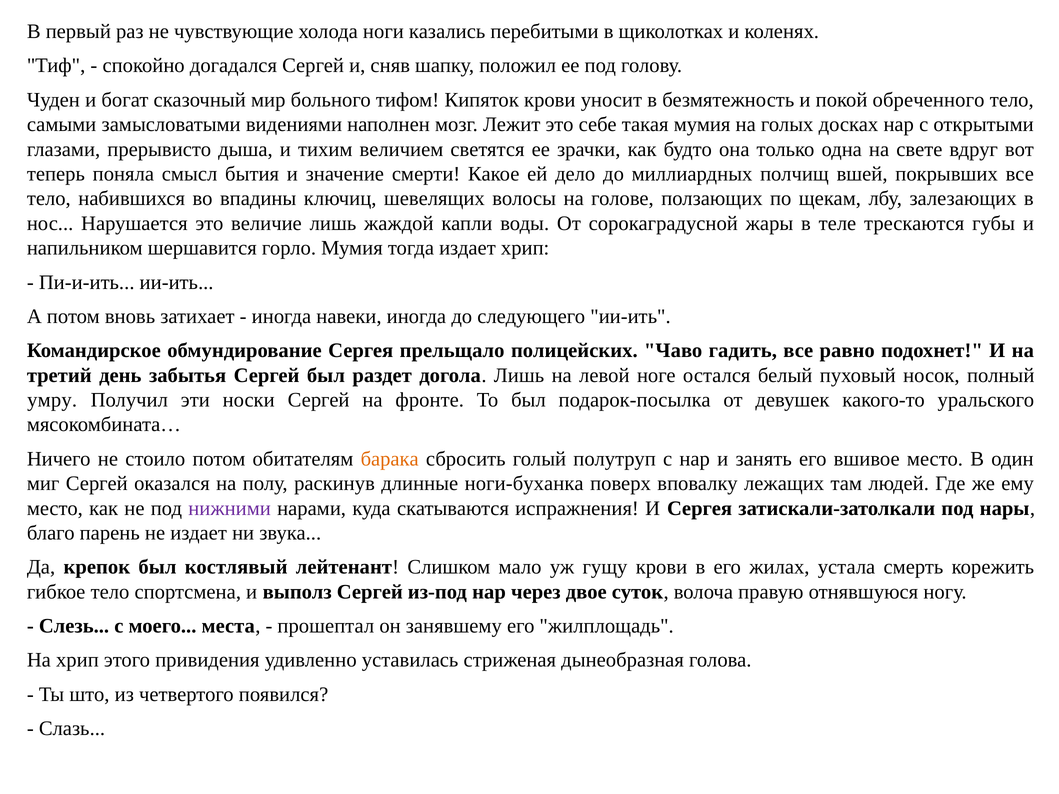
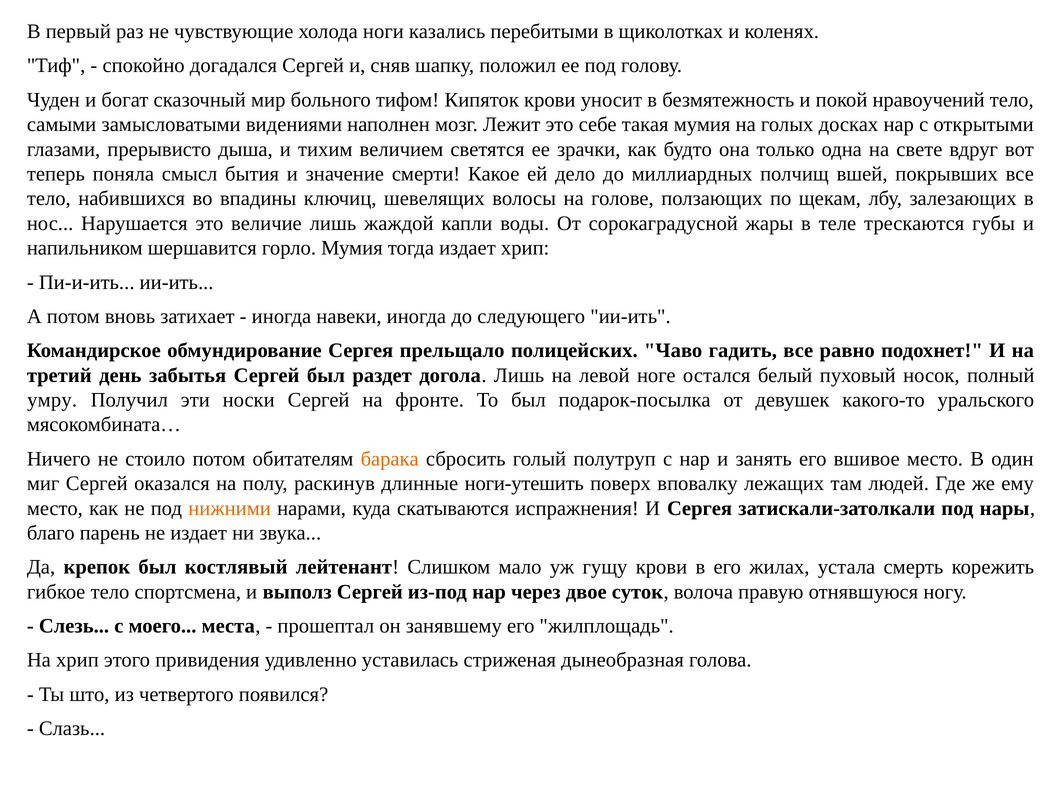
обреченного: обреченного -> нравоучений (929, 100)
ноги-буханка: ноги-буханка -> ноги-утешить (524, 484)
нижними colour: purple -> orange (230, 508)
